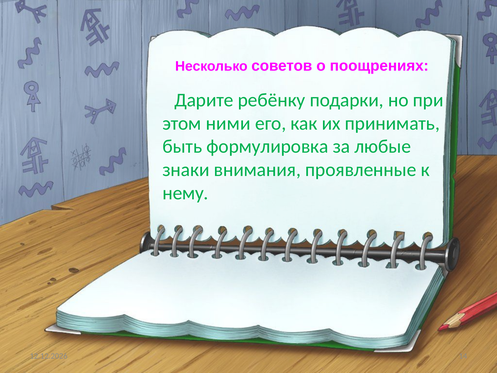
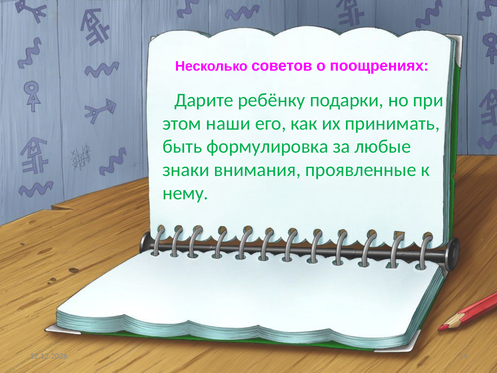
ними: ними -> наши (228, 123)
